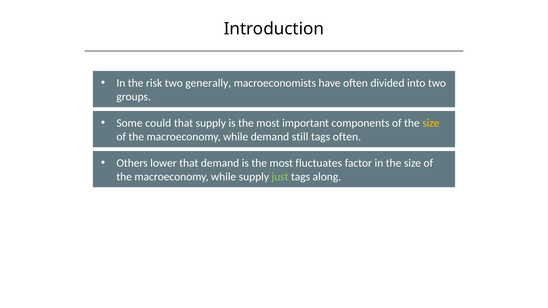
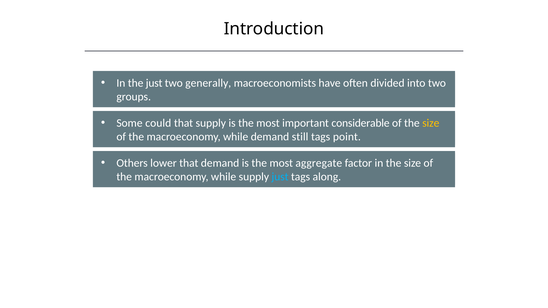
the risk: risk -> just (154, 83)
components: components -> considerable (361, 123)
tags often: often -> point (347, 137)
fluctuates: fluctuates -> aggregate (319, 163)
just colour: light green -> light blue (280, 177)
